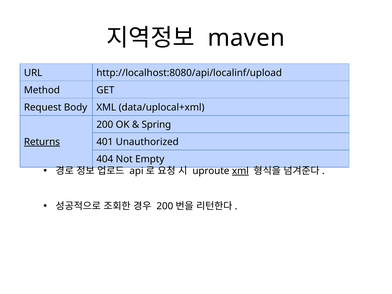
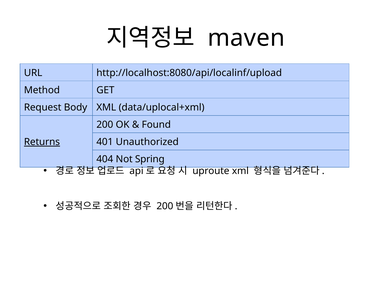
Spring: Spring -> Found (156, 125)
Empty: Empty -> Spring (150, 159)
xml underline: present -> none (240, 171)
